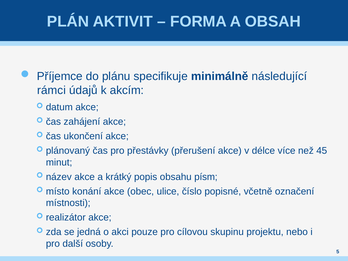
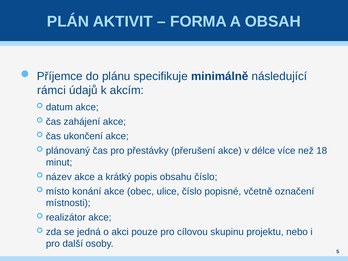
45: 45 -> 18 (322, 151)
obsahu písm: písm -> číslo (206, 177)
